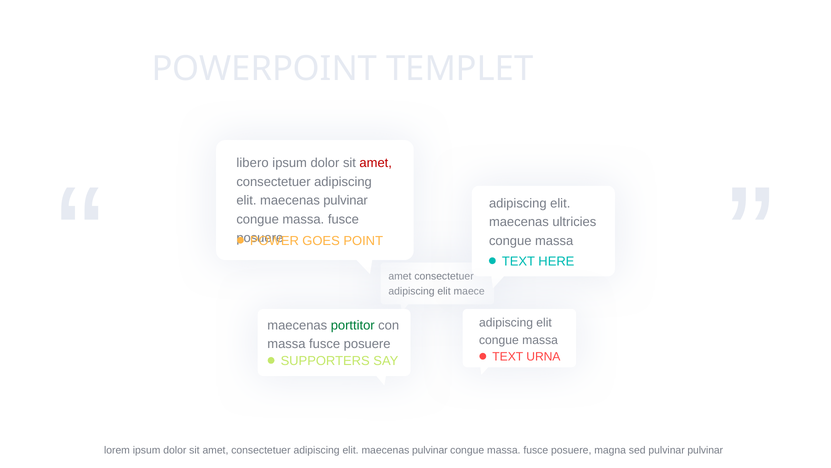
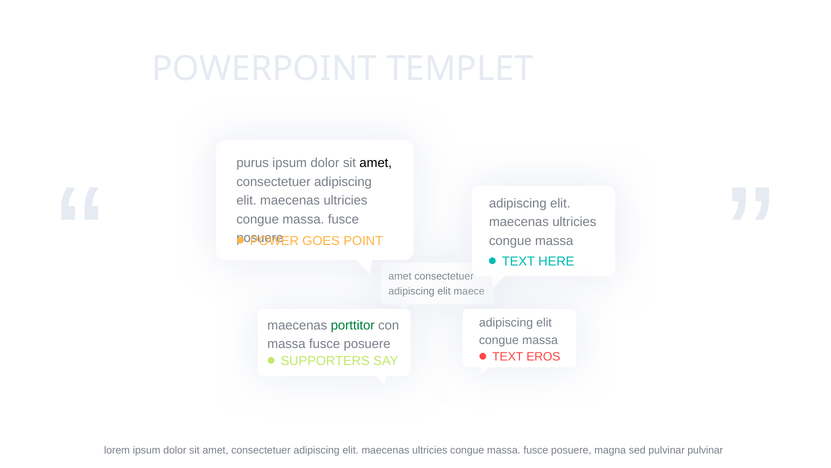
libero: libero -> purus (253, 163)
amet colour: red -> black (376, 163)
pulvinar: pulvinar -> ultricies (345, 200)
URNA: URNA -> EROS (543, 357)
pulvinar: pulvinar -> ultricies (430, 450)
